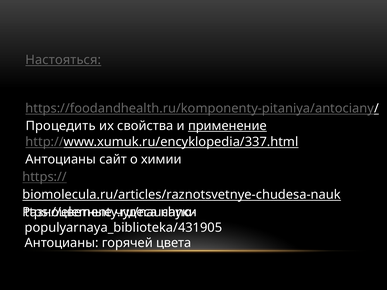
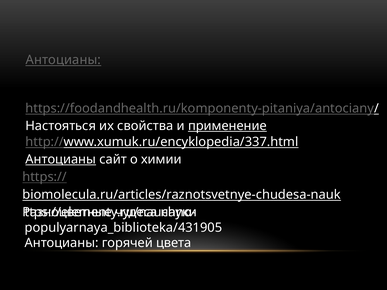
Настояться: Настояться -> Антоцианы (63, 60)
Процедить: Процедить -> Настояться (61, 126)
Антоцианы underline: none -> present (61, 159)
